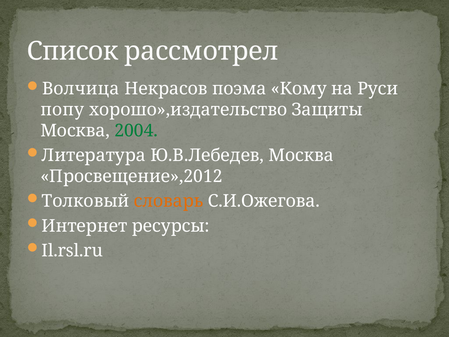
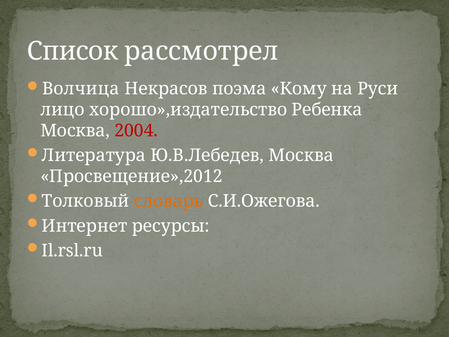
попу: попу -> лицо (62, 110)
Защиты: Защиты -> Ребенка (327, 110)
2004 colour: green -> red (136, 131)
